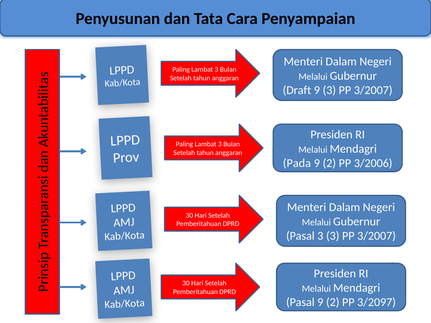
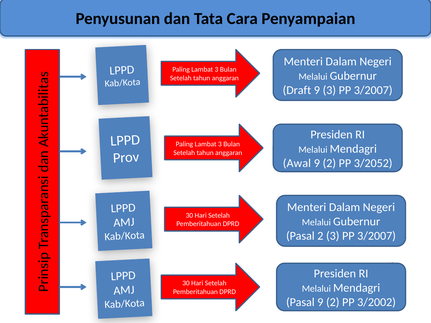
Pada: Pada -> Awal (297, 163)
3/2006: 3/2006 -> 3/2052 (373, 163)
Pasal 3: 3 -> 2 (320, 236)
3/2097: 3/2097 -> 3/2002 (377, 302)
